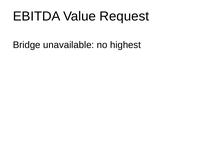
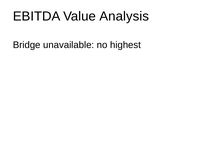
Request: Request -> Analysis (124, 16)
